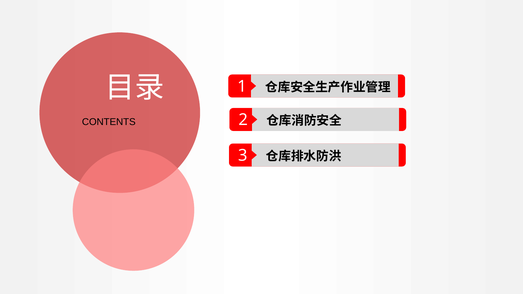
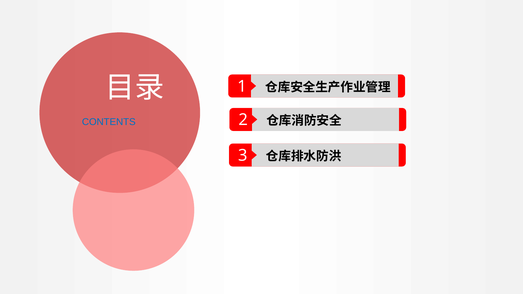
CONTENTS colour: black -> blue (109, 122)
